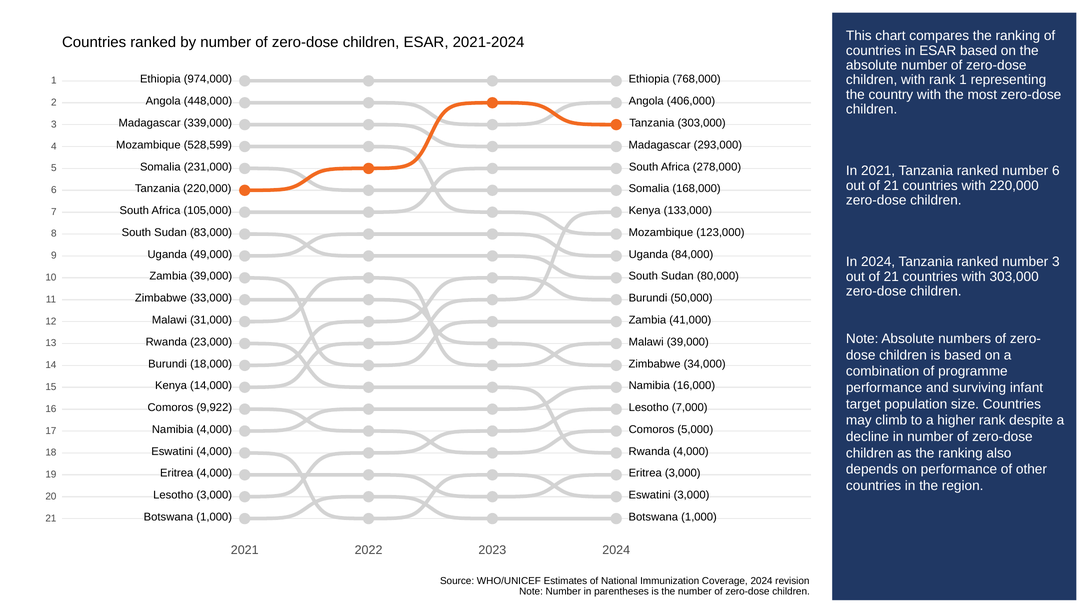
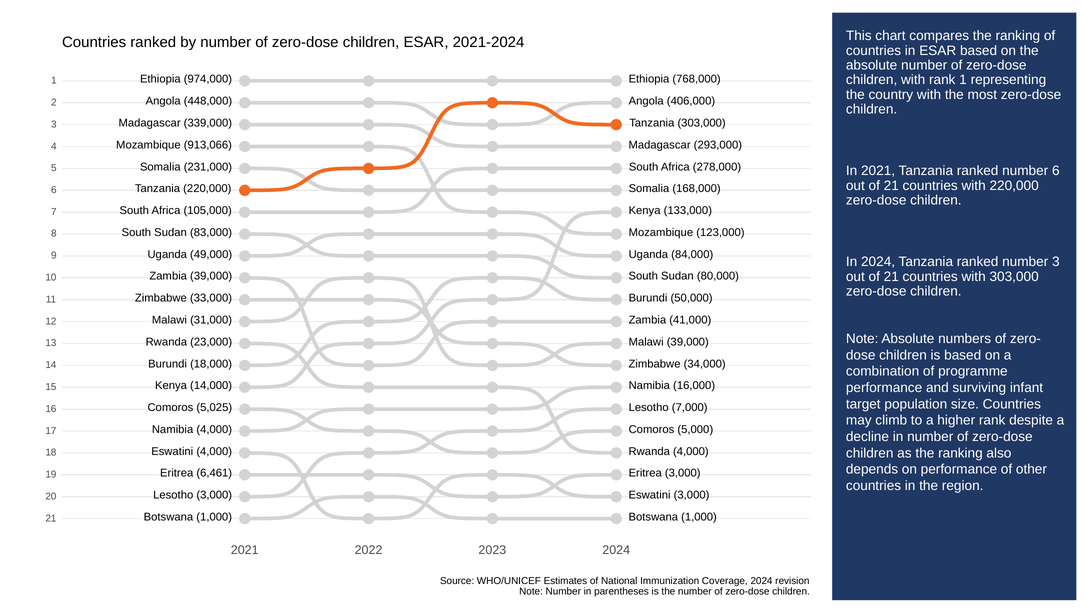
528,599: 528,599 -> 913,066 (208, 145)
9,922: 9,922 -> 5,025 (214, 408)
Eritrea 4,000: 4,000 -> 6,461 (214, 473)
